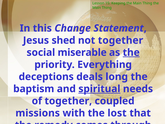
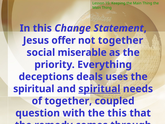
shed: shed -> offer (64, 40)
the underline: present -> none (131, 52)
long: long -> uses (117, 77)
baptism: baptism -> spiritual (34, 89)
missions: missions -> question (38, 113)
the lost: lost -> this (117, 113)
